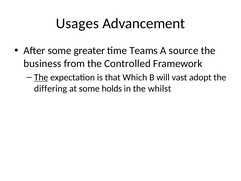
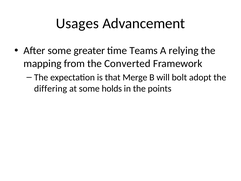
source: source -> relying (184, 51)
business: business -> mapping (42, 63)
Controlled: Controlled -> Converted (127, 63)
The underline: present -> none (41, 77)
Which: Which -> Merge (135, 77)
vast: vast -> bolt (179, 77)
whilst: whilst -> points (160, 89)
